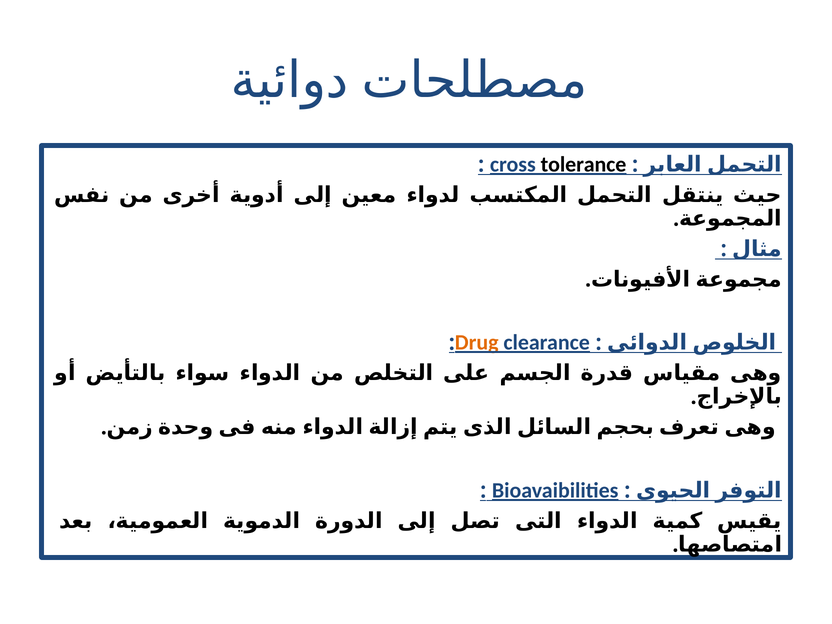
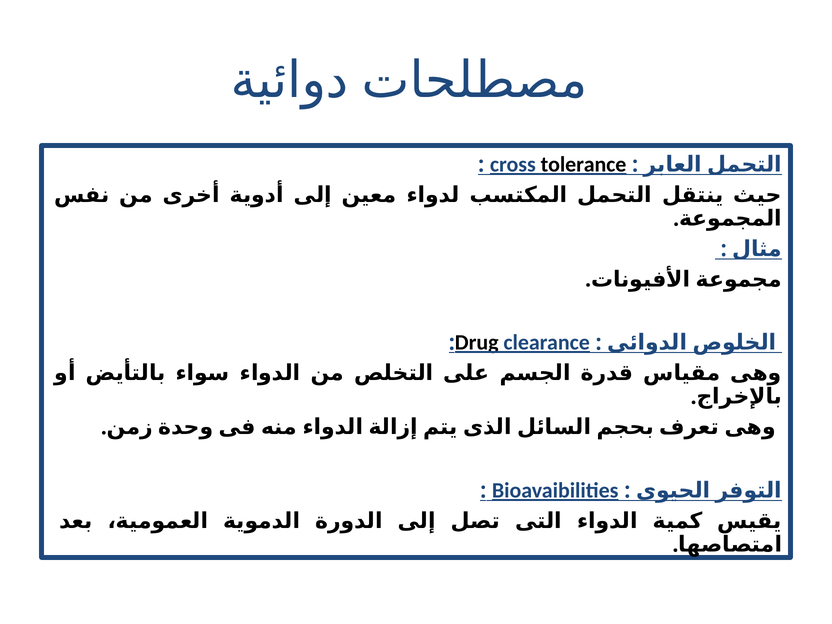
Drug colour: orange -> black (477, 343)
